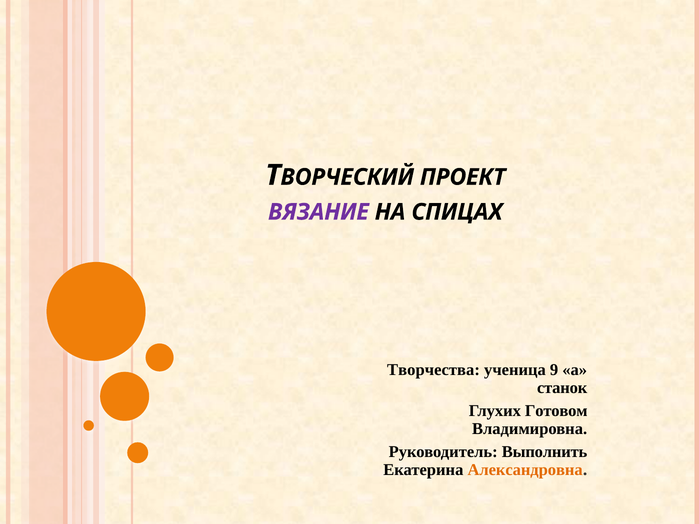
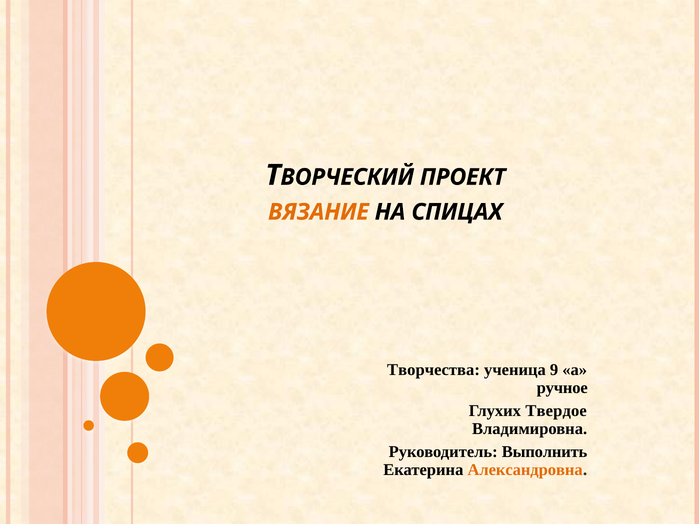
ВЯЗАНИЕ colour: purple -> orange (318, 212)
станок: станок -> ручное (562, 388)
Готовом: Готовом -> Твердое (556, 411)
